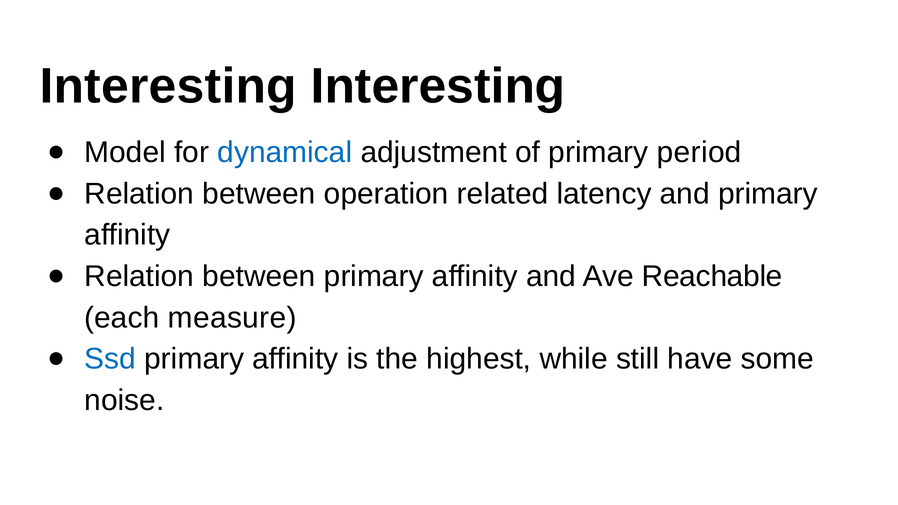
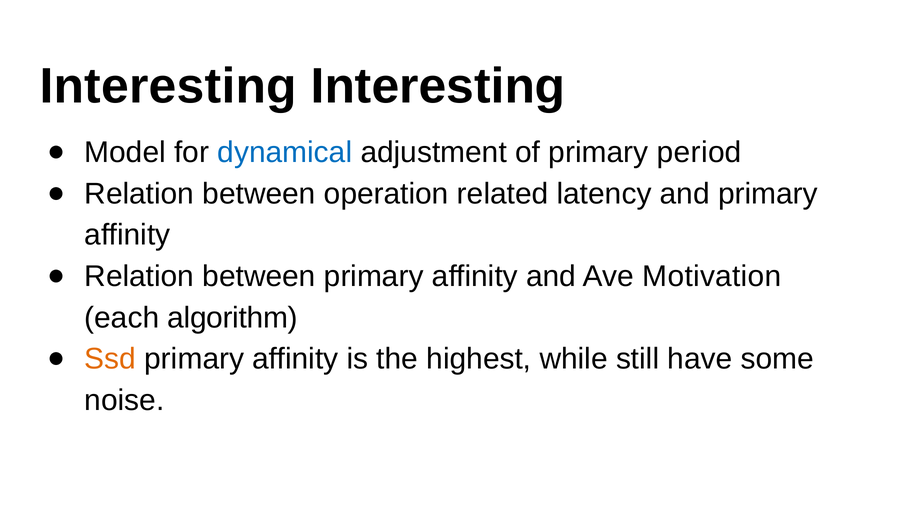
Reachable: Reachable -> Motivation (712, 276)
measure: measure -> algorithm (233, 318)
Ssd colour: blue -> orange (110, 359)
